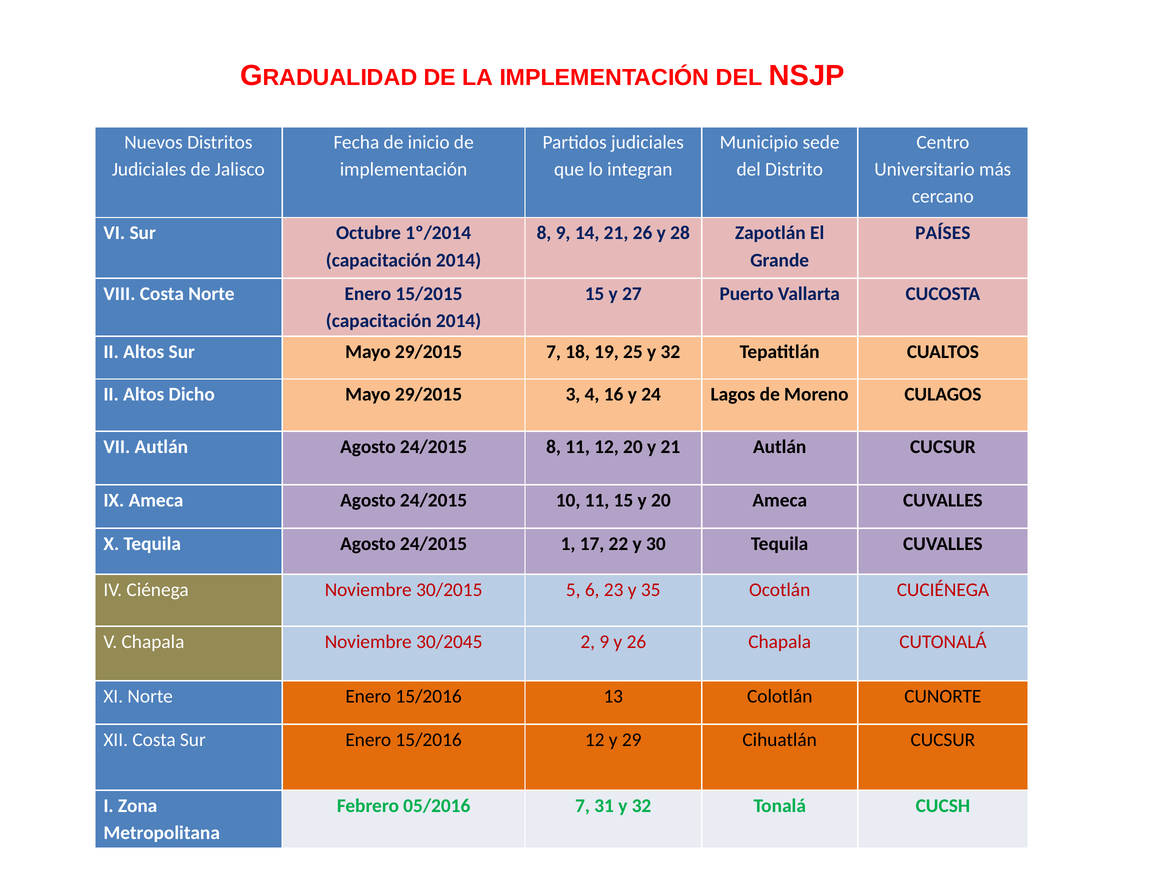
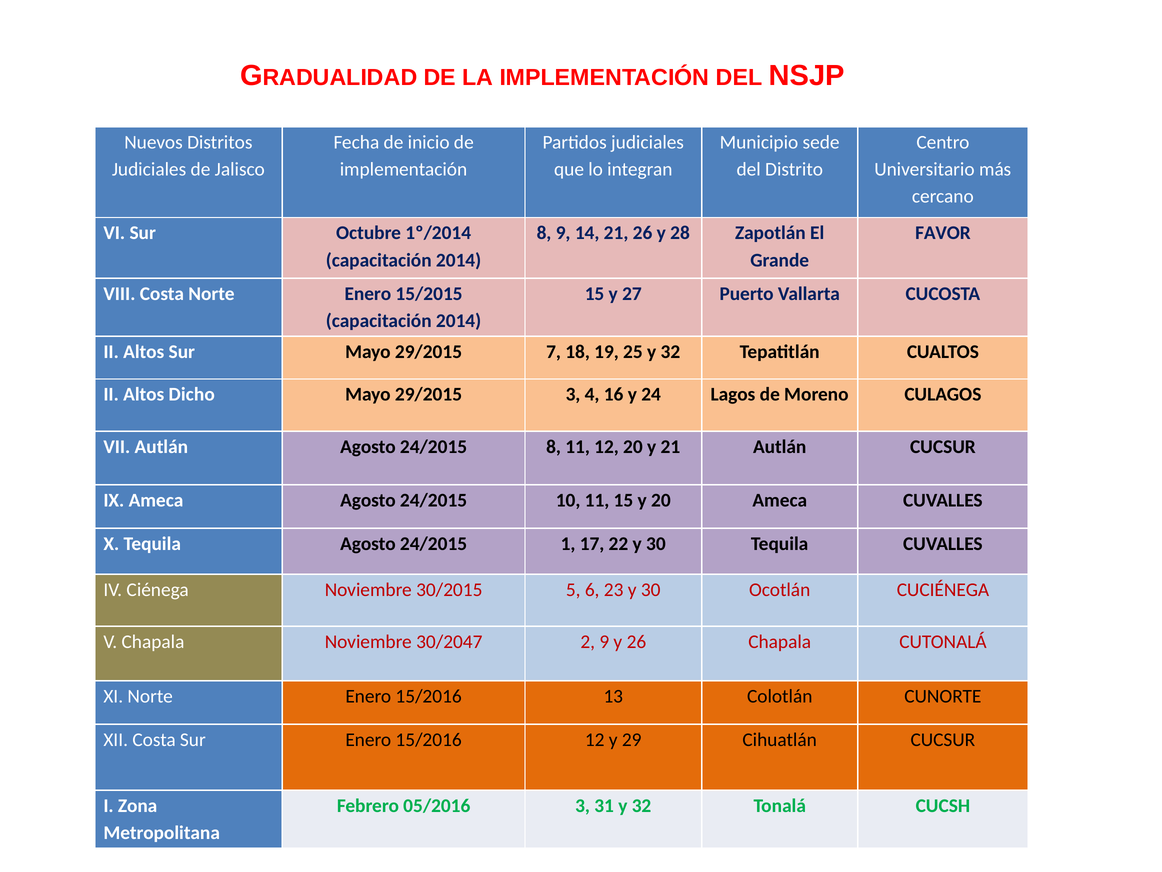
PAÍSES: PAÍSES -> FAVOR (943, 233)
23 y 35: 35 -> 30 (651, 589)
30/2045: 30/2045 -> 30/2047 (449, 641)
05/2016 7: 7 -> 3 (583, 805)
